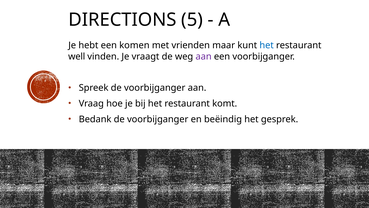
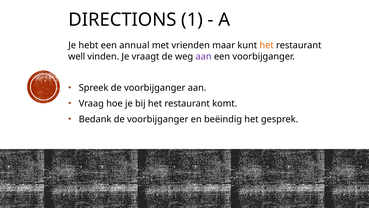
5: 5 -> 1 (192, 20)
komen: komen -> annual (134, 45)
het colour: blue -> orange (267, 45)
